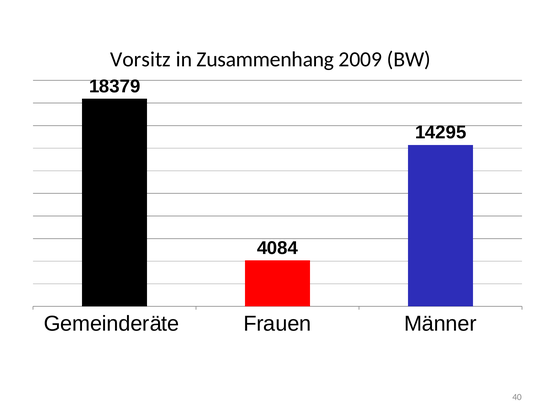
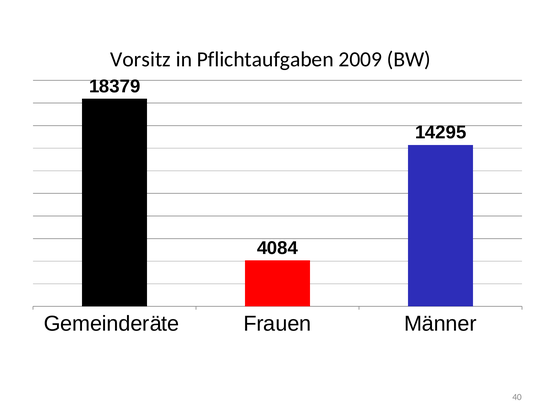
Zusammenhang: Zusammenhang -> Pflichtaufgaben (265, 59)
